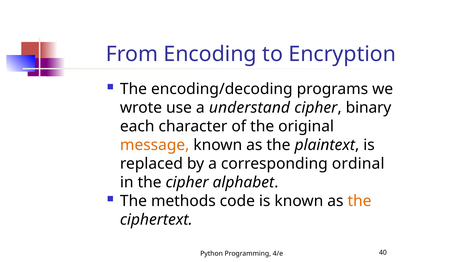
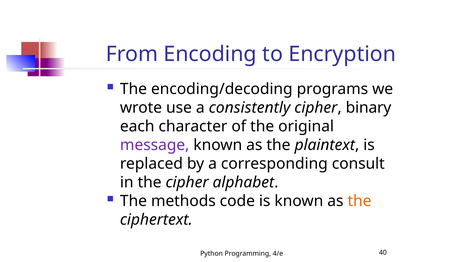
understand: understand -> consistently (250, 108)
message colour: orange -> purple (155, 145)
ordinal: ordinal -> consult (358, 164)
